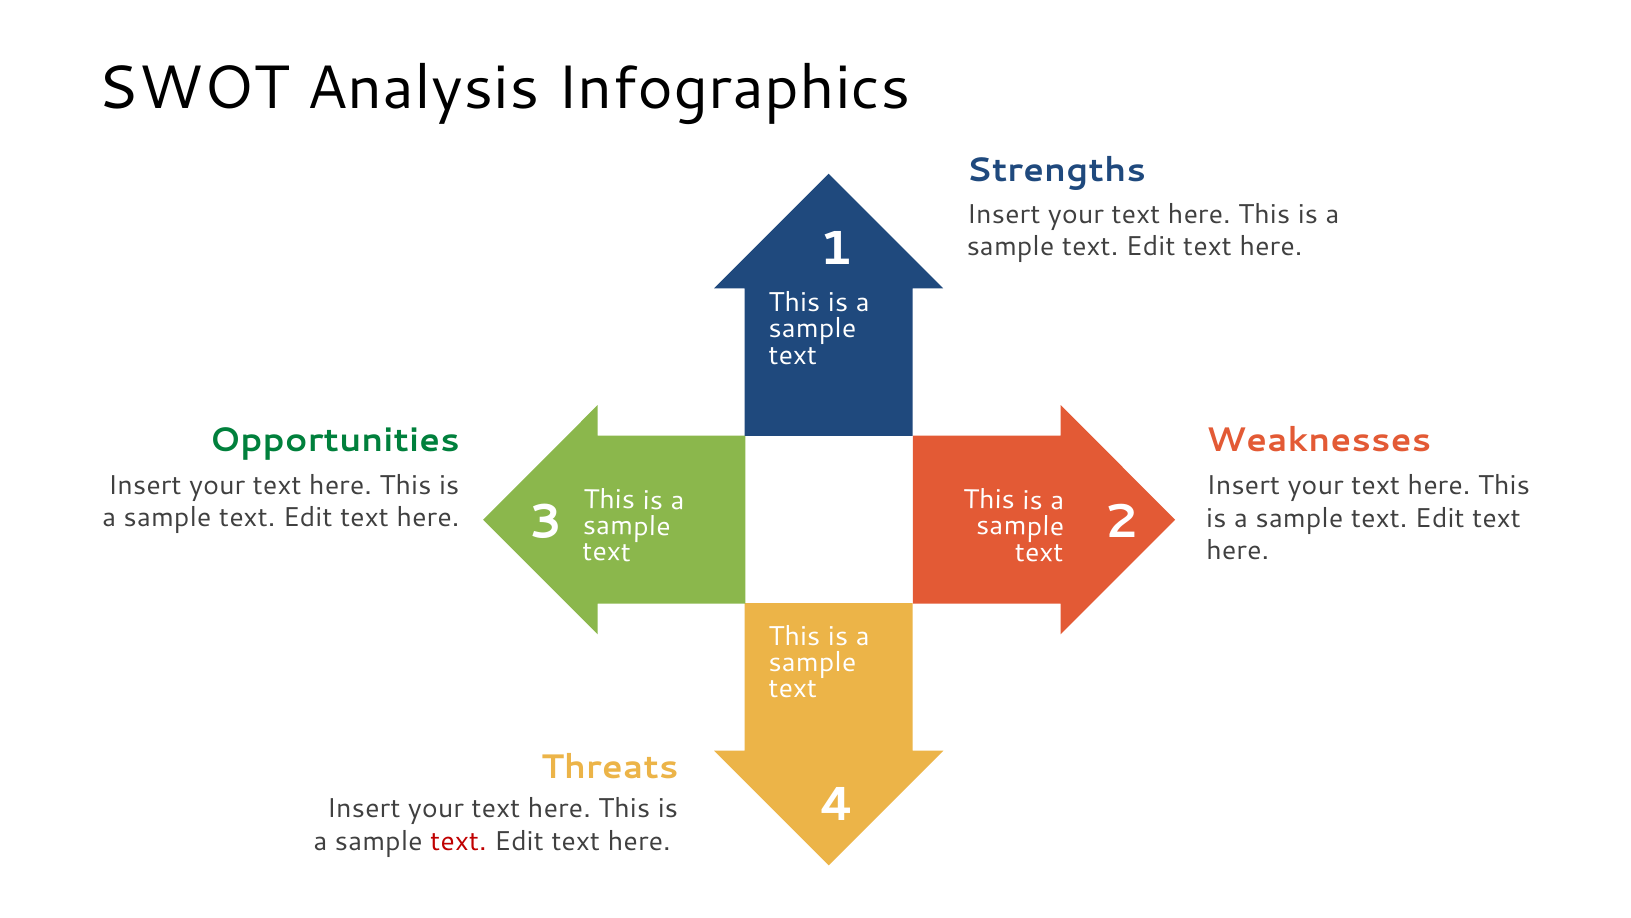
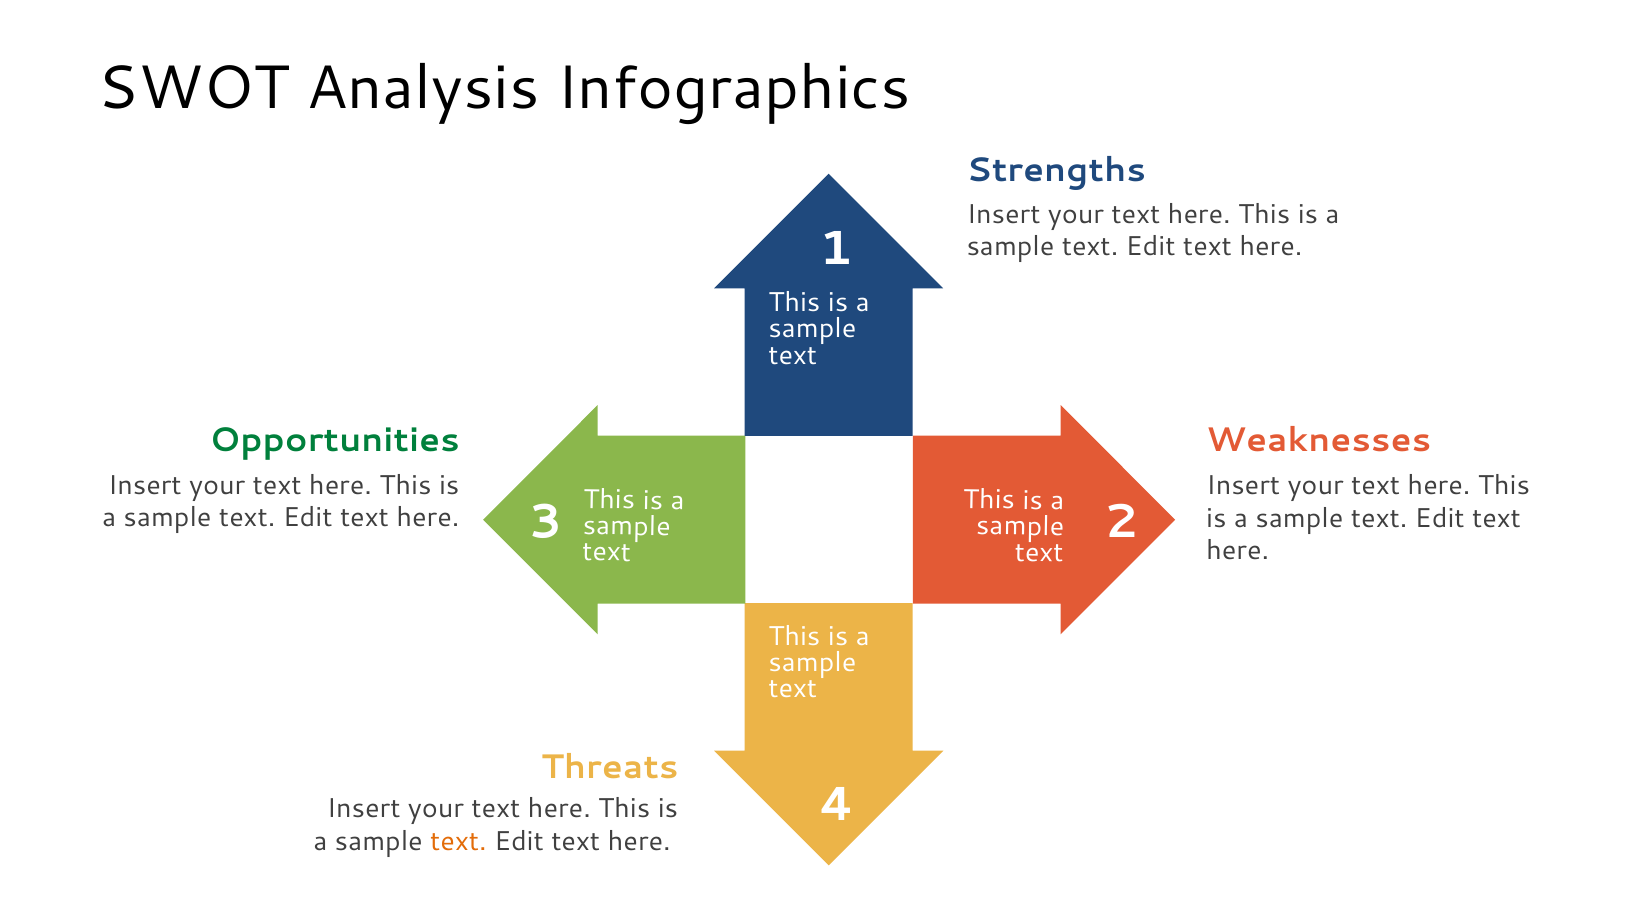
text colour: red -> orange (458, 841)
